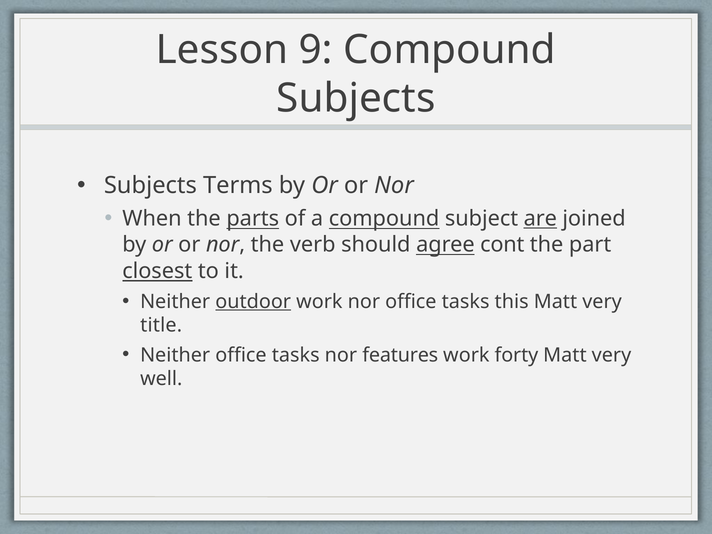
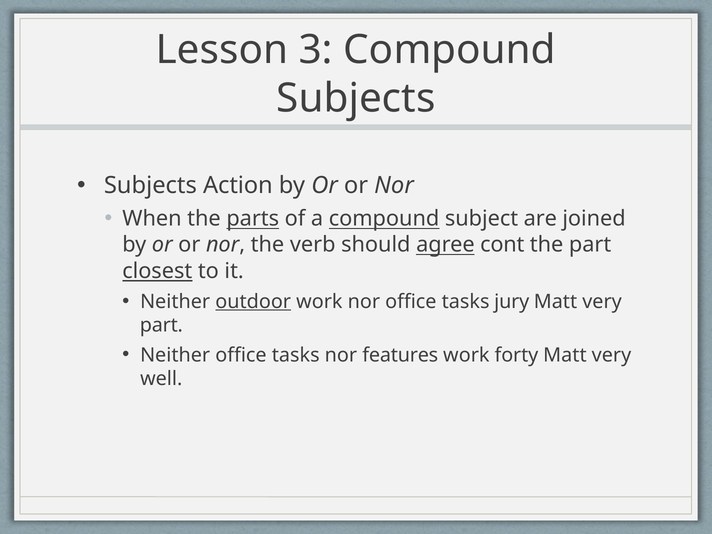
9: 9 -> 3 (316, 50)
Terms: Terms -> Action (238, 186)
are underline: present -> none (540, 219)
this: this -> jury (512, 302)
title: title -> part (161, 325)
